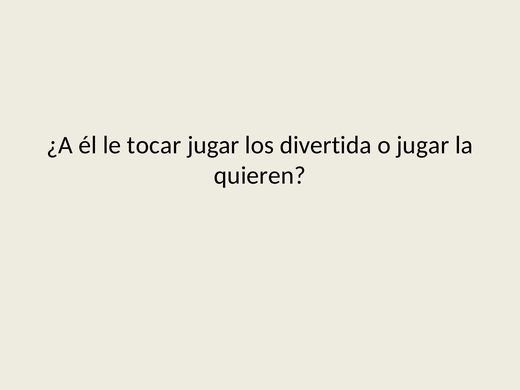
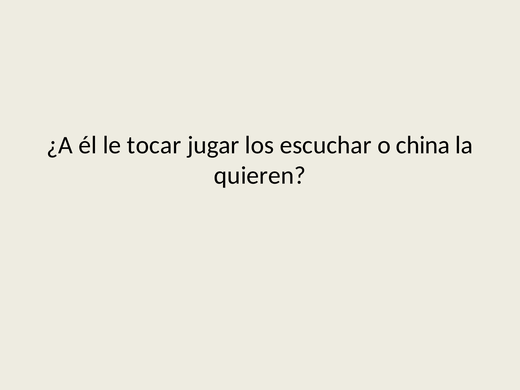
divertida: divertida -> escuchar (326, 145)
o jugar: jugar -> china (423, 145)
